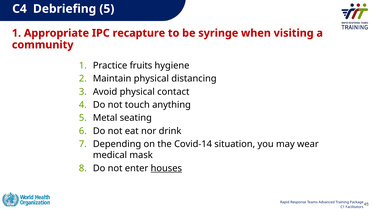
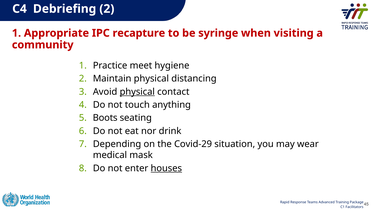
Debriefing 5: 5 -> 2 (107, 9)
fruits: fruits -> meet (141, 66)
physical underline: none -> present (137, 92)
Metal: Metal -> Boots (105, 118)
Covid-14: Covid-14 -> Covid-29 (193, 144)
